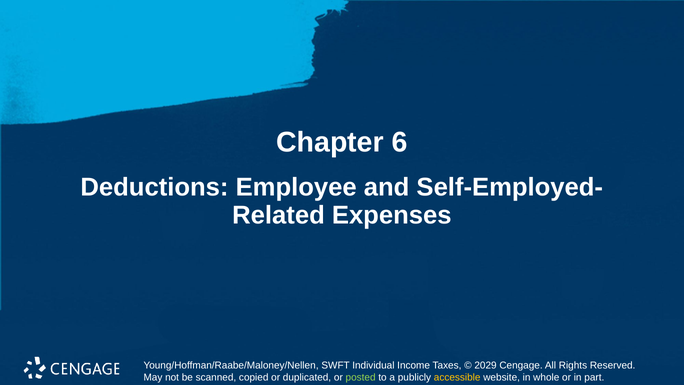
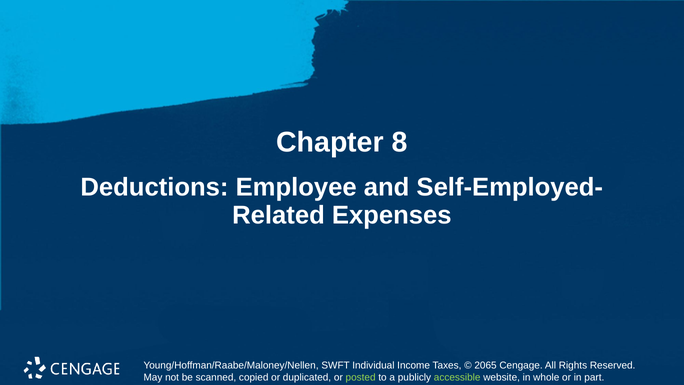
6: 6 -> 8 (400, 142)
2029: 2029 -> 2065 (486, 365)
accessible colour: yellow -> light green (457, 377)
